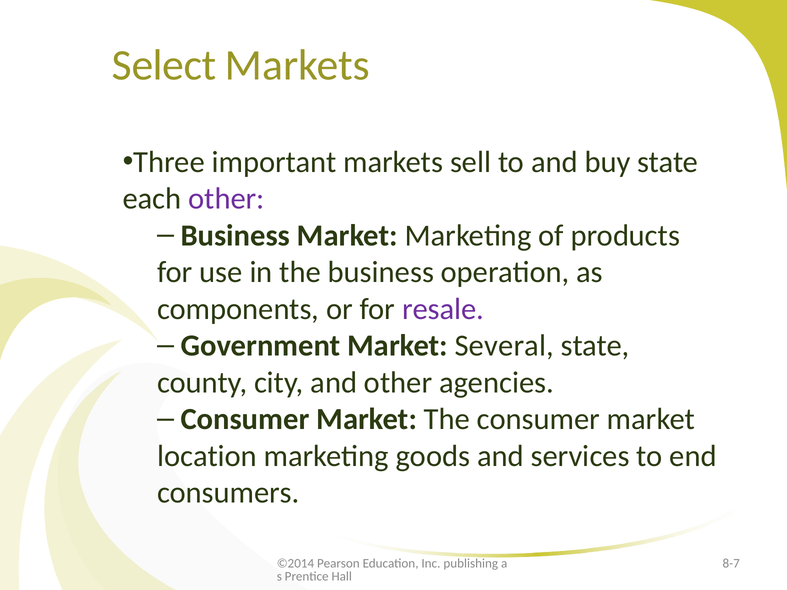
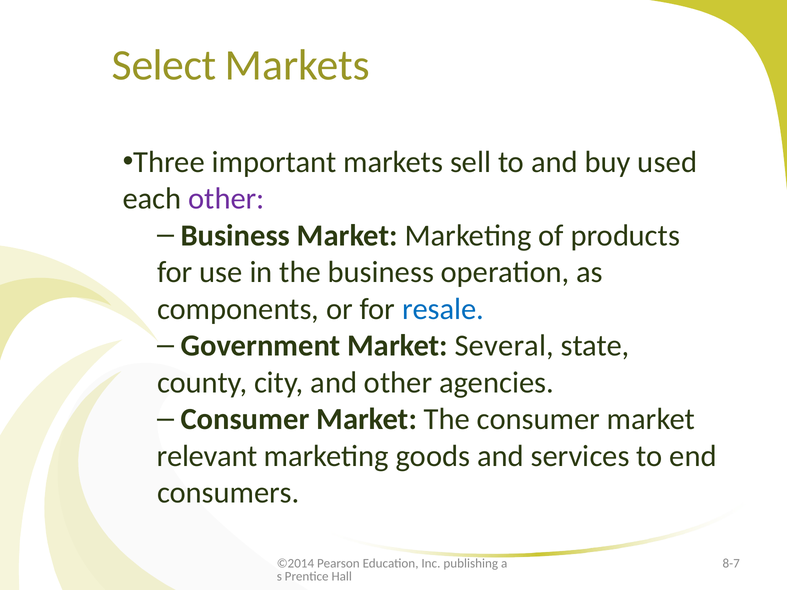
buy state: state -> used (667, 162)
resale colour: purple -> blue (443, 309)
location: location -> relevant (207, 456)
